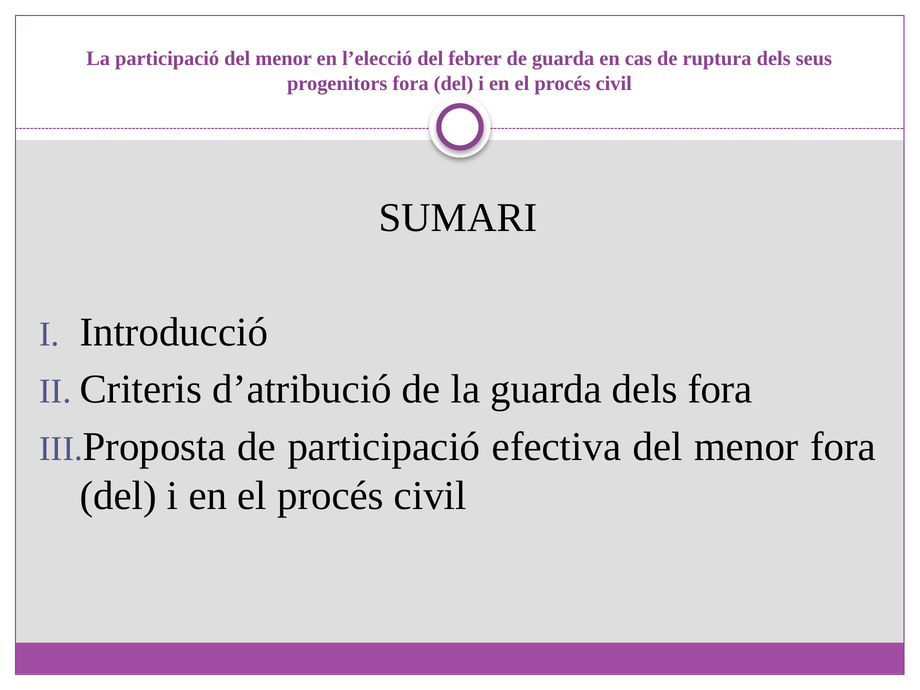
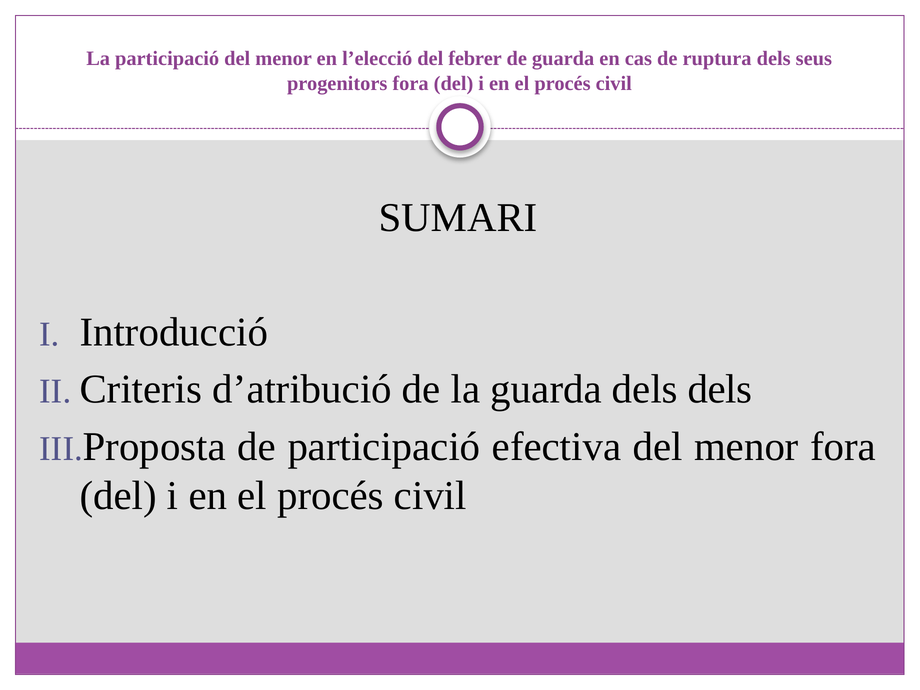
dels fora: fora -> dels (720, 389)
